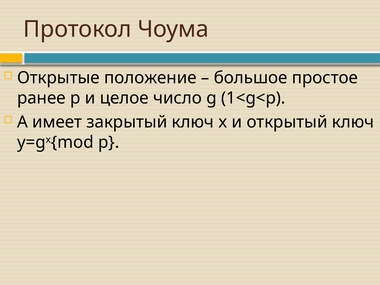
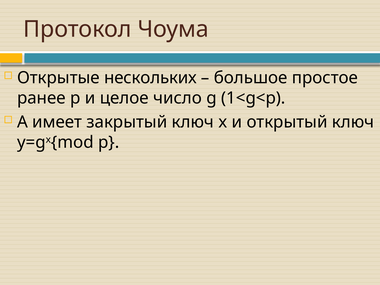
положение: положение -> нескольких (150, 78)
